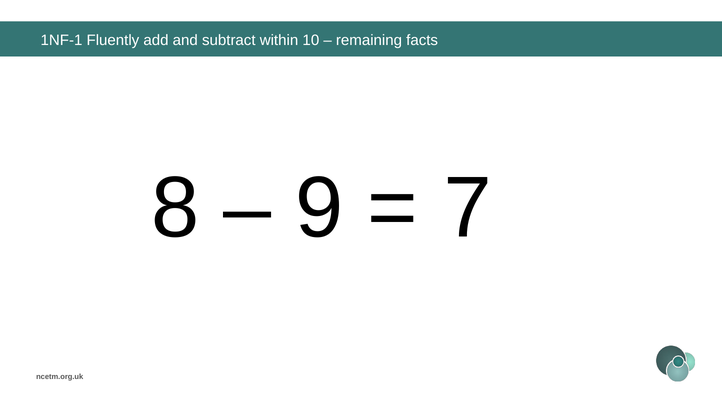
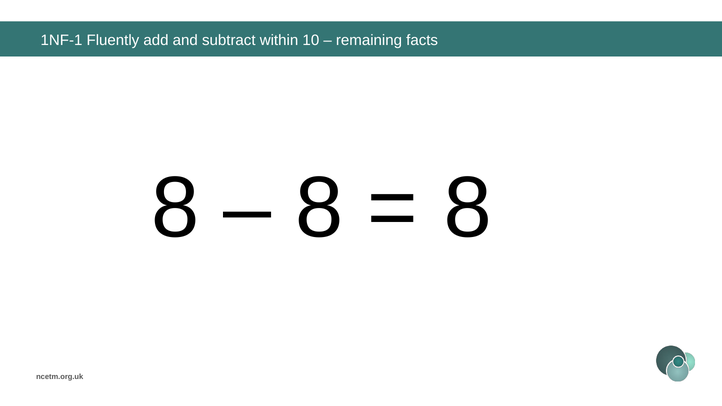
9: 9 -> 8 (319, 208)
7: 7 -> 8 (468, 208)
